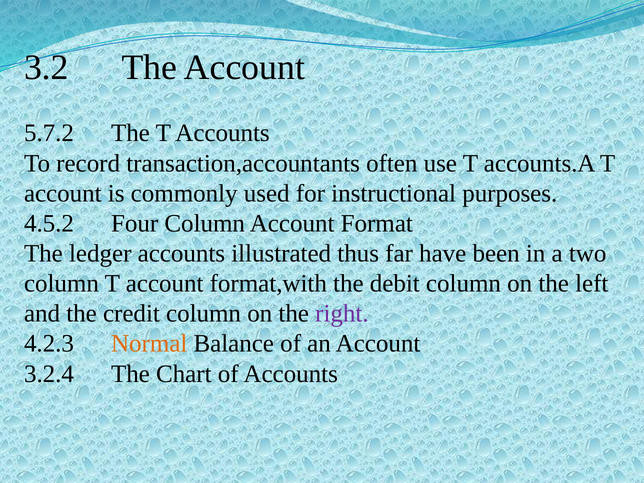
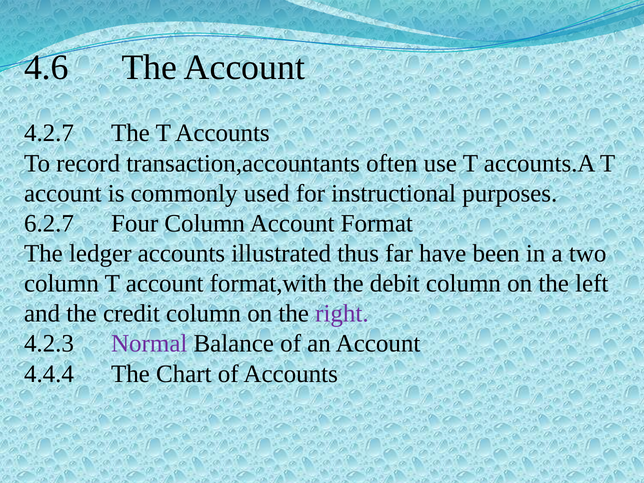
3.2: 3.2 -> 4.6 (46, 67)
5.7.2: 5.7.2 -> 4.2.7 (49, 133)
4.5.2: 4.5.2 -> 6.2.7 (49, 223)
Normal colour: orange -> purple (149, 344)
3.2.4: 3.2.4 -> 4.4.4 (49, 374)
